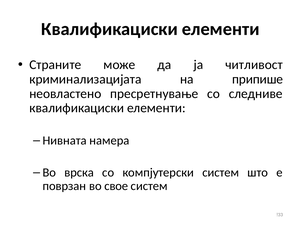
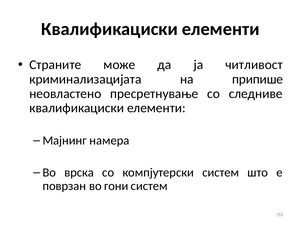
Нивната: Нивната -> Mајнинг (65, 141)
свое: свое -> гони (116, 187)
